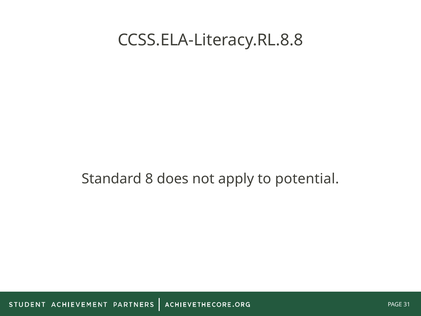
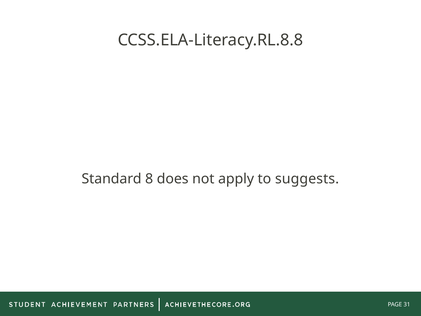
potential: potential -> suggests (307, 179)
